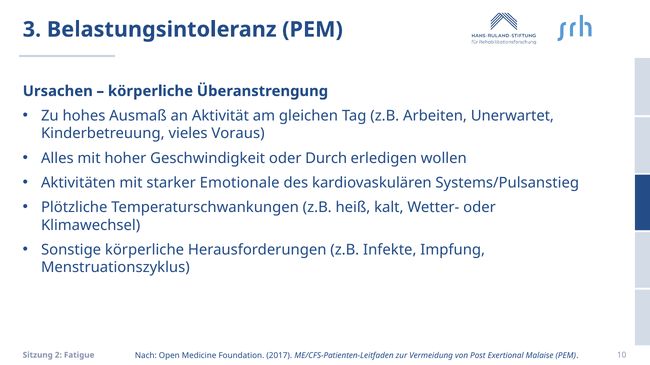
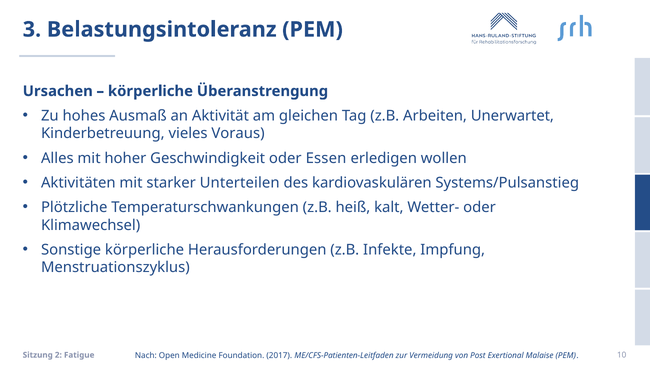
Durch: Durch -> Essen (326, 158)
Emotionale: Emotionale -> Unterteilen (240, 183)
